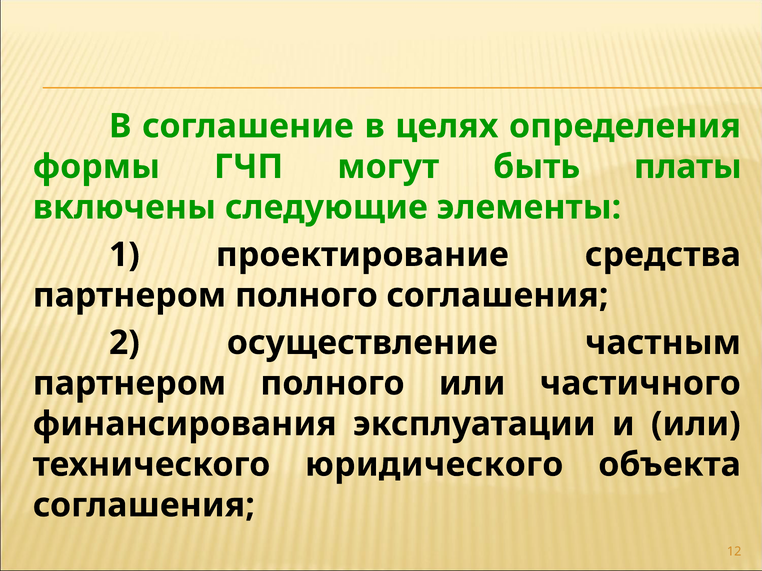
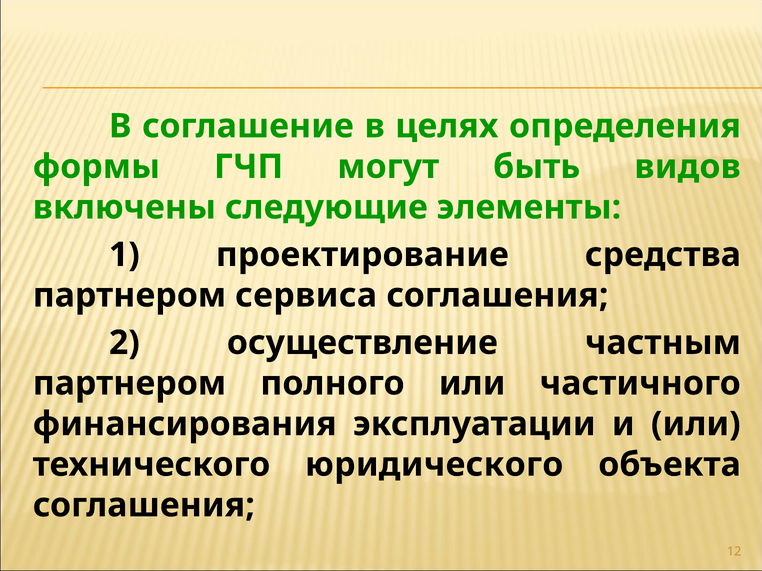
платы: платы -> видов (688, 167)
полного: полного -> сервиса (306, 296)
